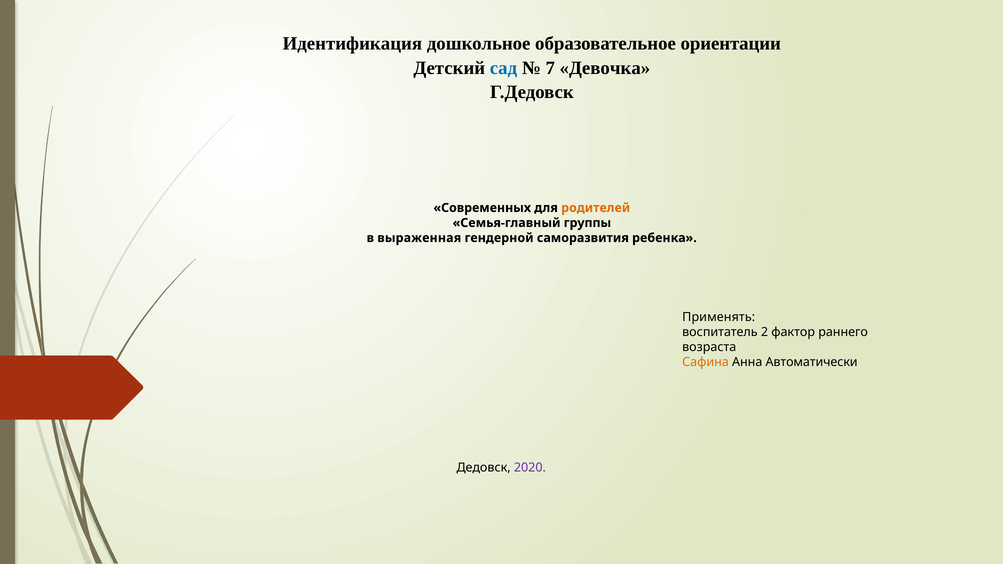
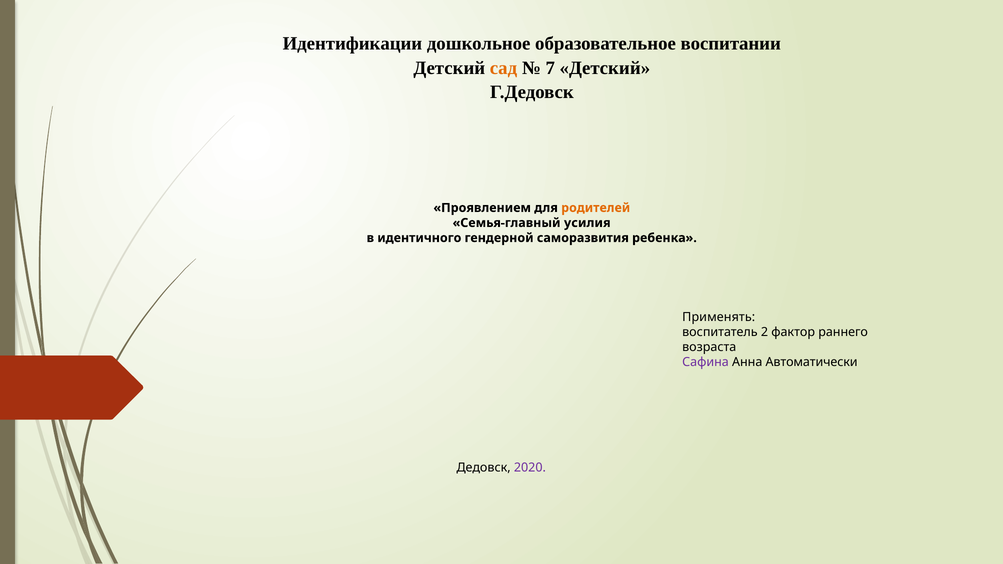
Идентификация: Идентификация -> Идентификации (352, 44)
ориентации: ориентации -> воспитании (731, 44)
сад colour: blue -> orange (504, 68)
7 Девочка: Девочка -> Детский (605, 68)
Современных: Современных -> Проявлением (482, 208)
группы: группы -> усилия (587, 223)
выраженная: выраженная -> идентичного (419, 238)
Сафина colour: orange -> purple (706, 362)
